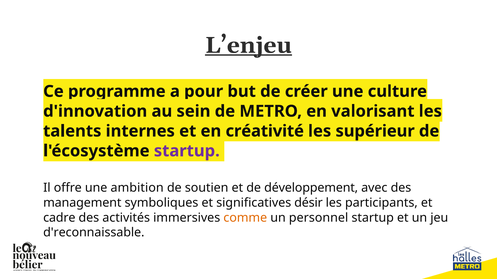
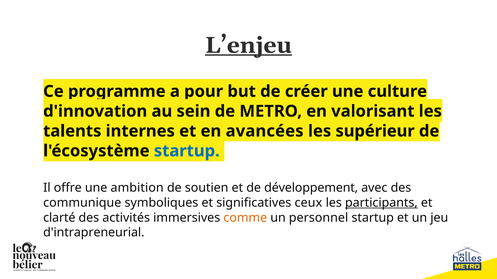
créativité: créativité -> avancées (265, 131)
startup colour: purple -> blue (187, 151)
management: management -> communique (82, 203)
désir: désir -> ceux (308, 203)
participants underline: none -> present (381, 203)
cadre: cadre -> clarté (59, 218)
d'reconnaissable: d'reconnaissable -> d'intrapreneurial (94, 233)
